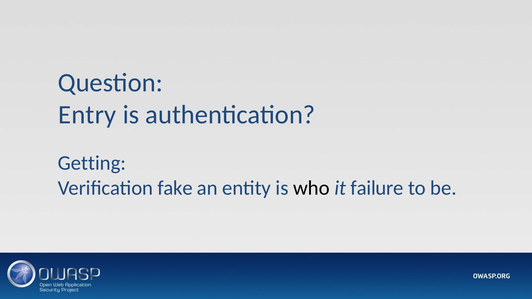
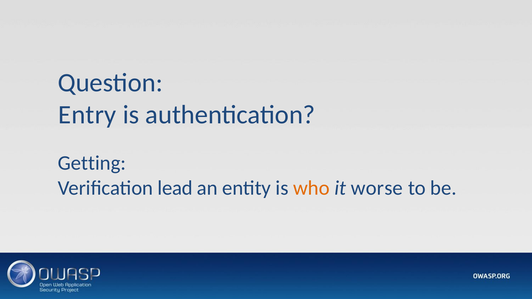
fake: fake -> lead (175, 188)
who colour: black -> orange (311, 188)
failure: failure -> worse (377, 188)
